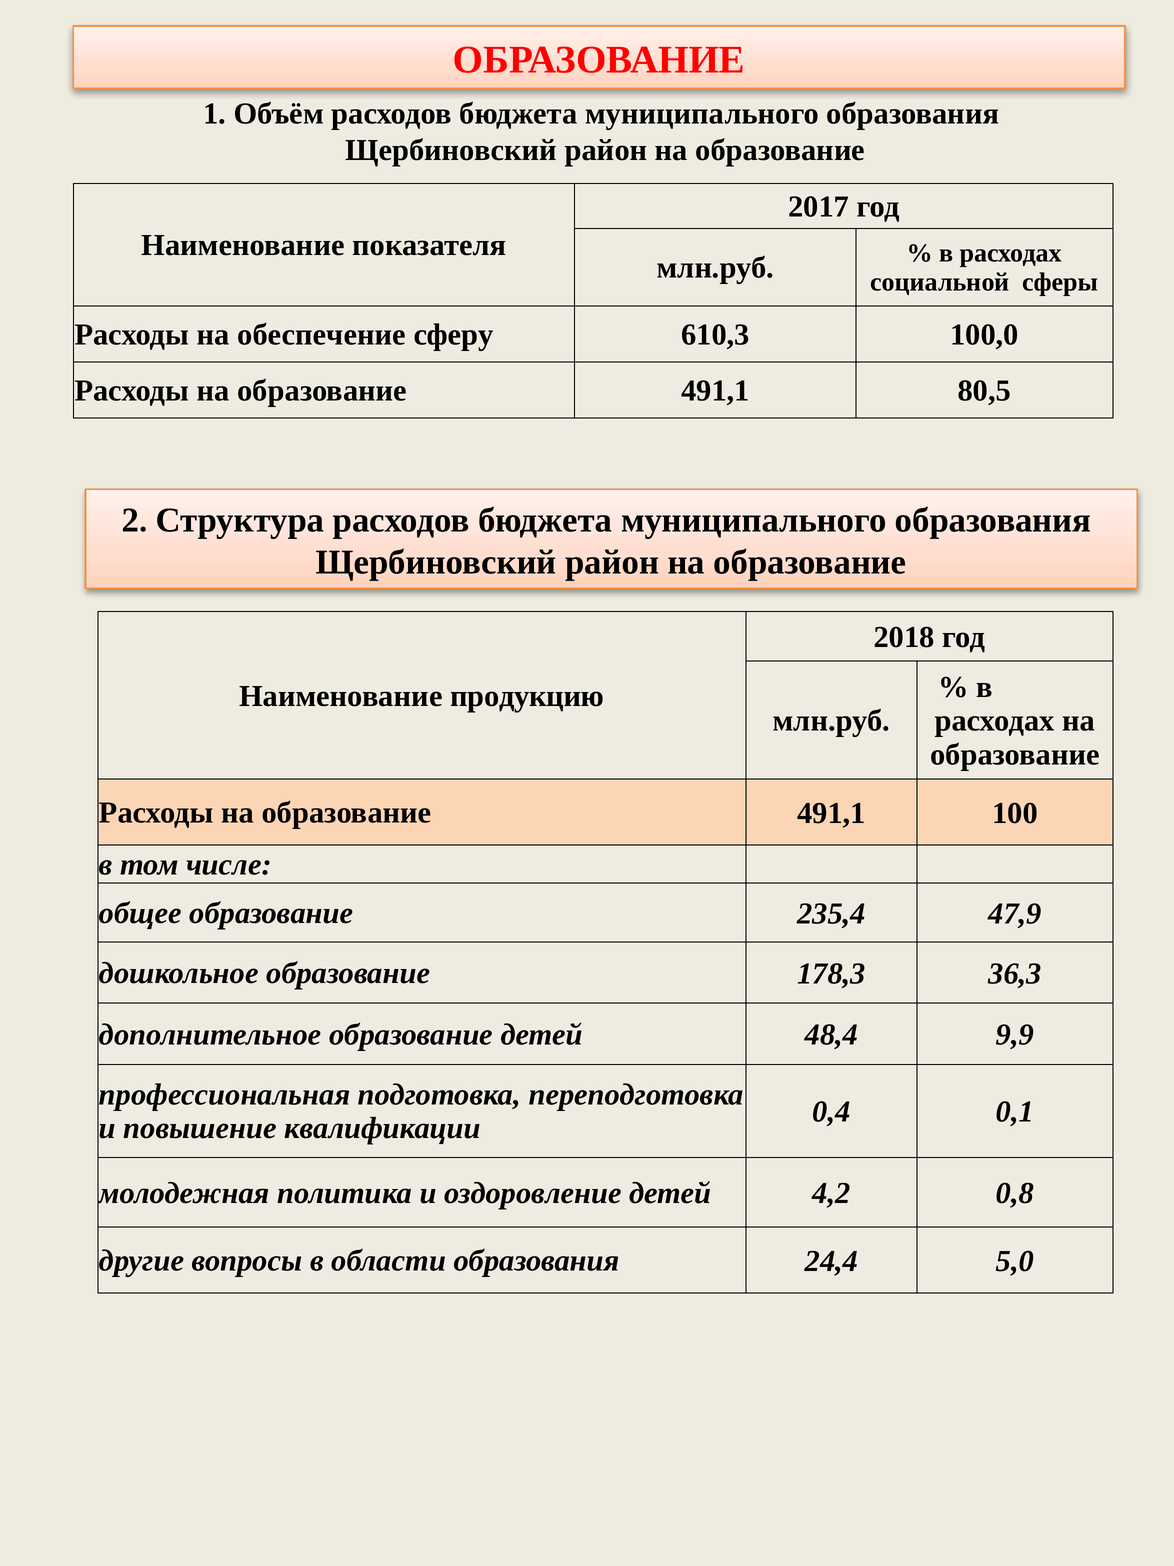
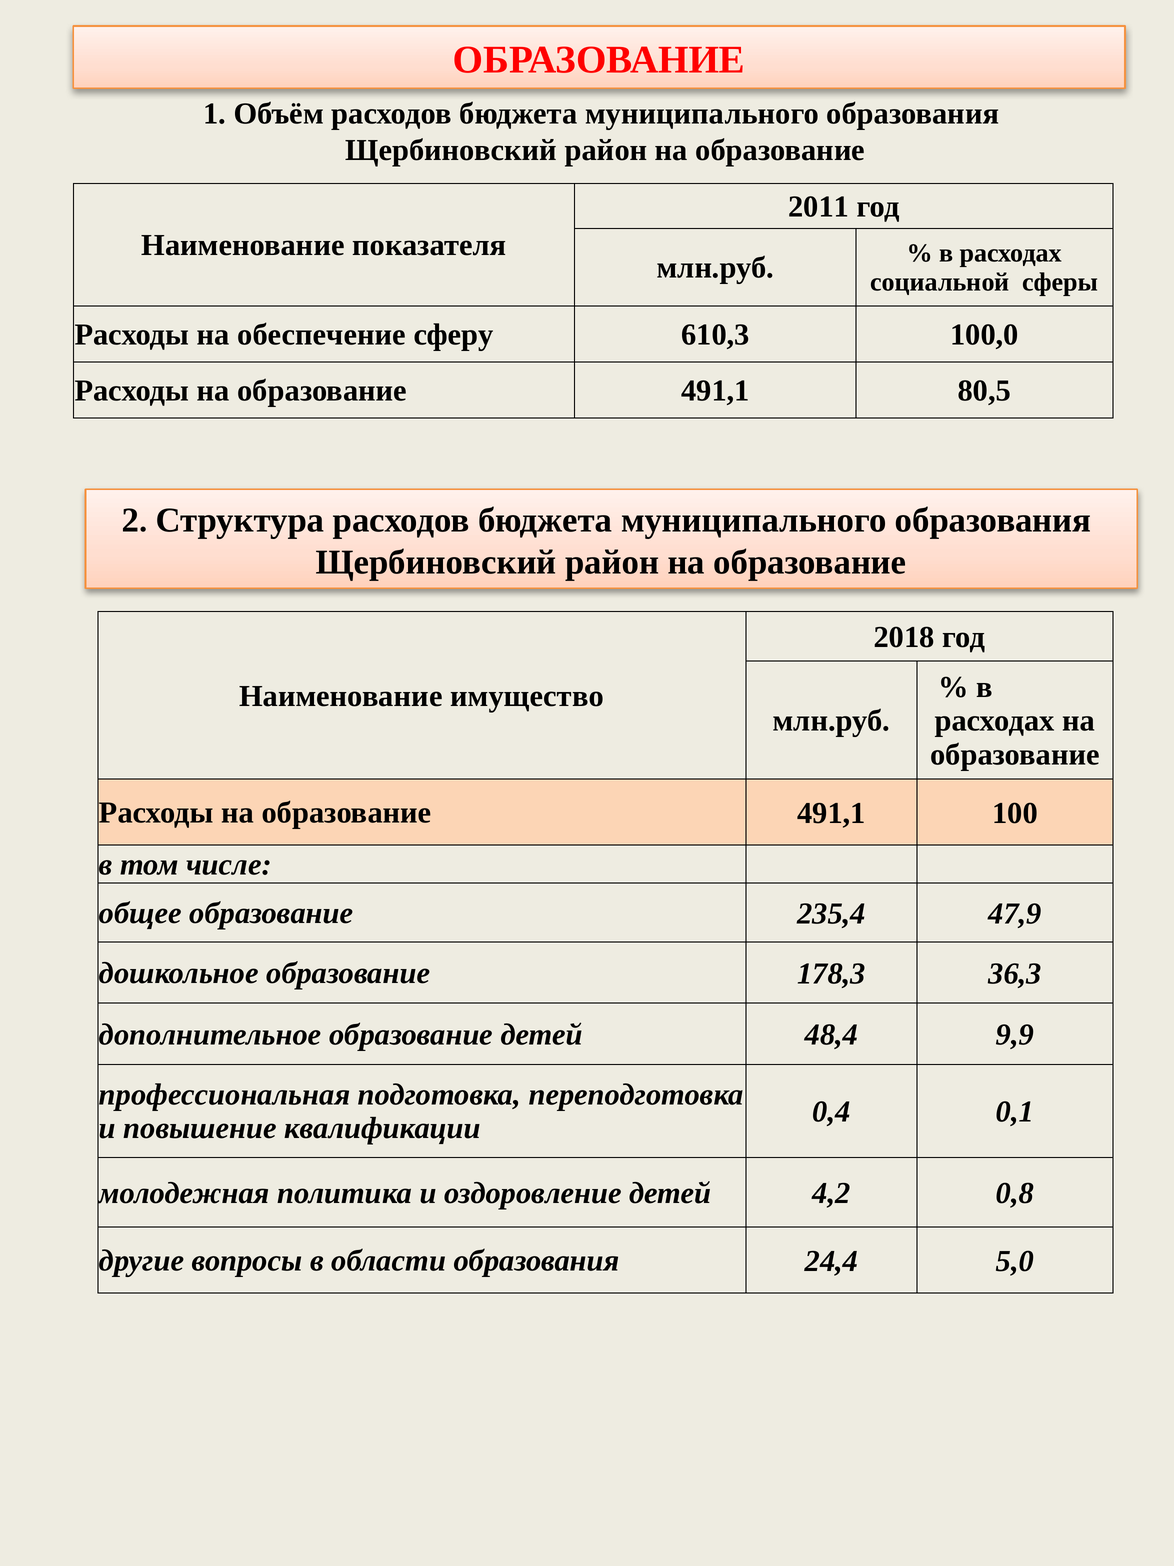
2017: 2017 -> 2011 (819, 207)
продукцию: продукцию -> имущество (527, 696)
